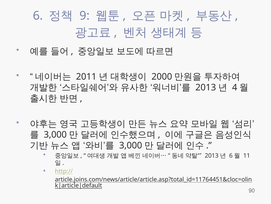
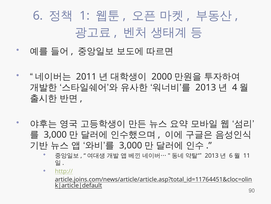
9: 9 -> 1 (85, 16)
